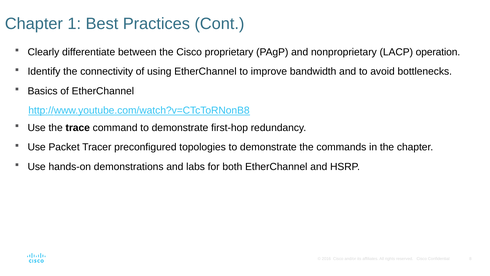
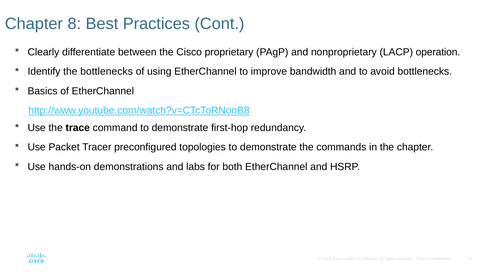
Chapter 1: 1 -> 8 (74, 24)
the connectivity: connectivity -> bottlenecks (107, 72)
